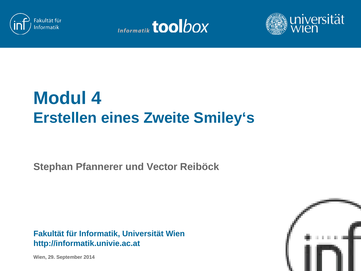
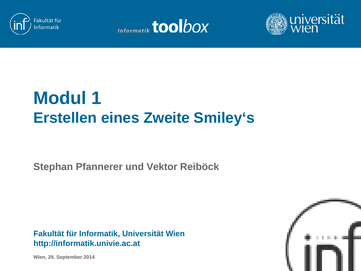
4: 4 -> 1 (96, 98)
Vector: Vector -> Vektor (162, 167)
